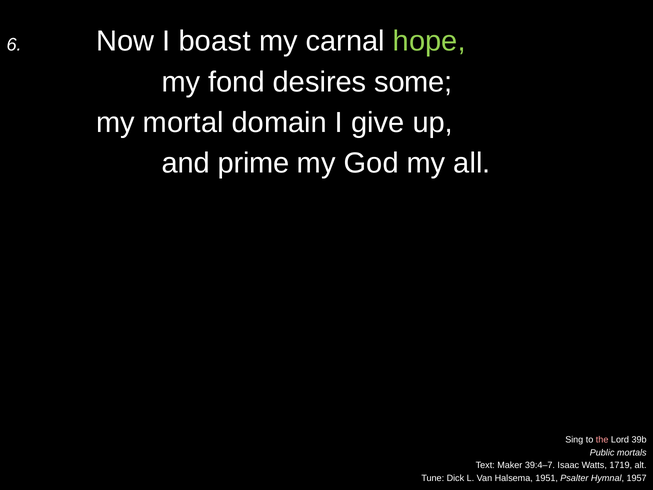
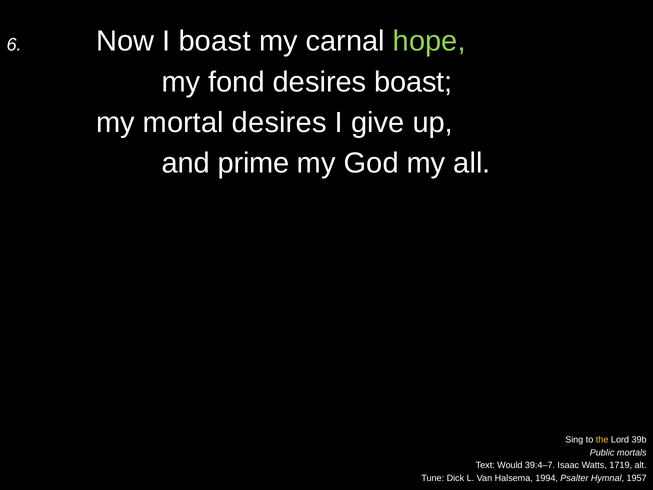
desires some: some -> boast (413, 82)
mortal domain: domain -> desires (279, 123)
the colour: pink -> yellow (602, 440)
Maker: Maker -> Would (510, 465)
1951: 1951 -> 1994 (547, 478)
